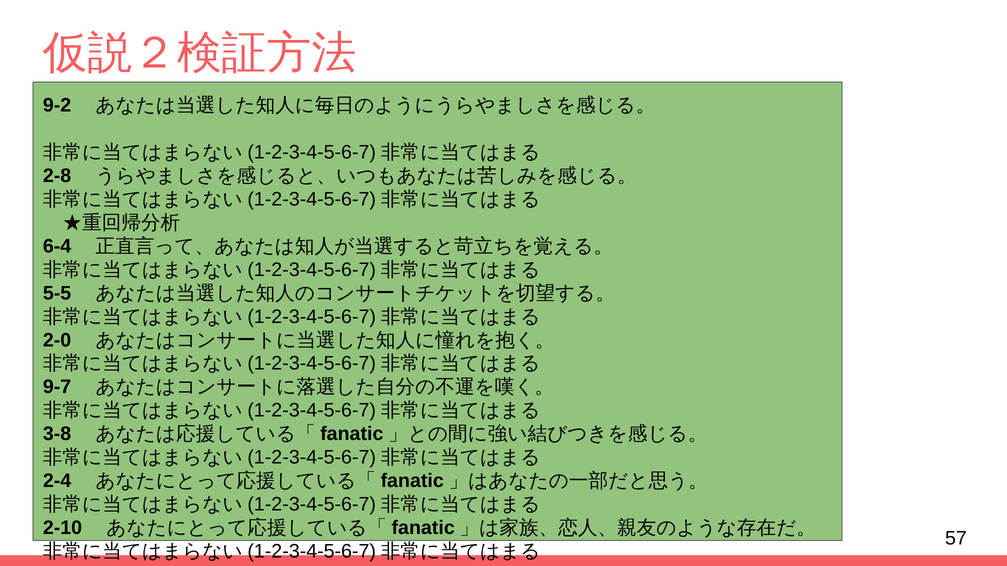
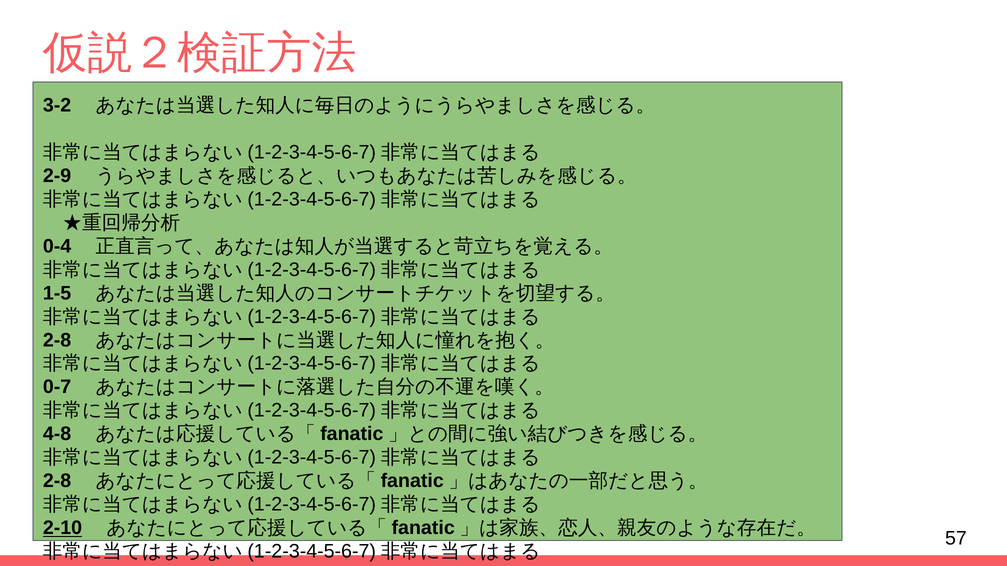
9-2: 9-2 -> 3-2 (57, 105)
2-8: 2-8 -> 2-9 (57, 176)
6-4: 6-4 -> 0-4 (57, 246)
5-5: 5-5 -> 1-5 (57, 293)
2-0: 2-0 -> 2-8 (57, 340)
9-7: 9-7 -> 0-7 (57, 387)
3-8: 3-8 -> 4-8 (57, 434)
2-4: 2-4 -> 2-8 (57, 481)
2-10 underline: none -> present (62, 528)
